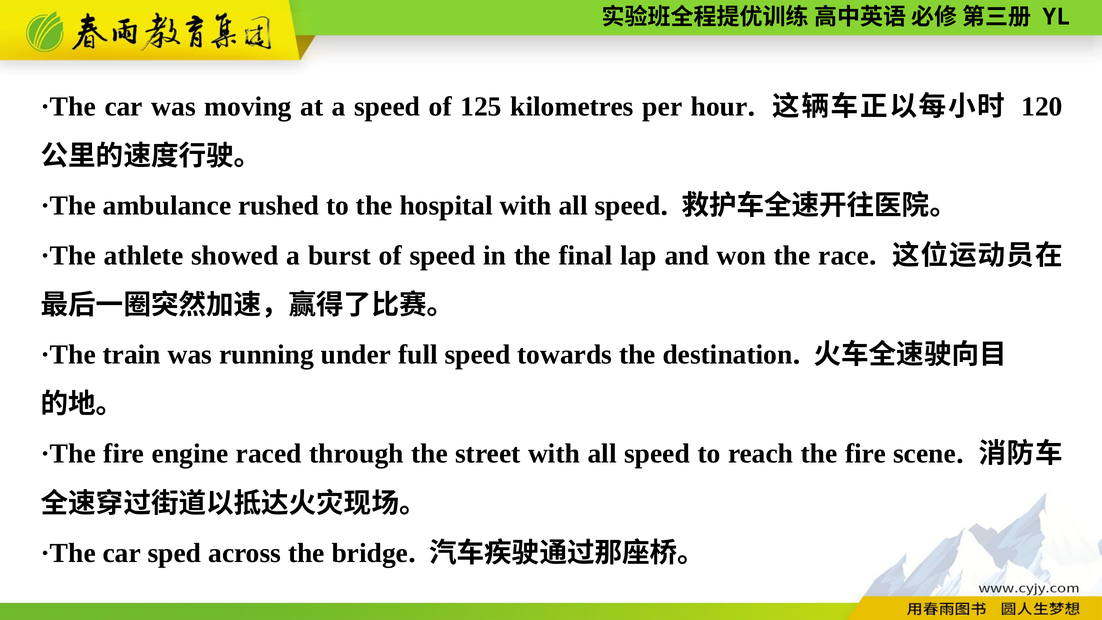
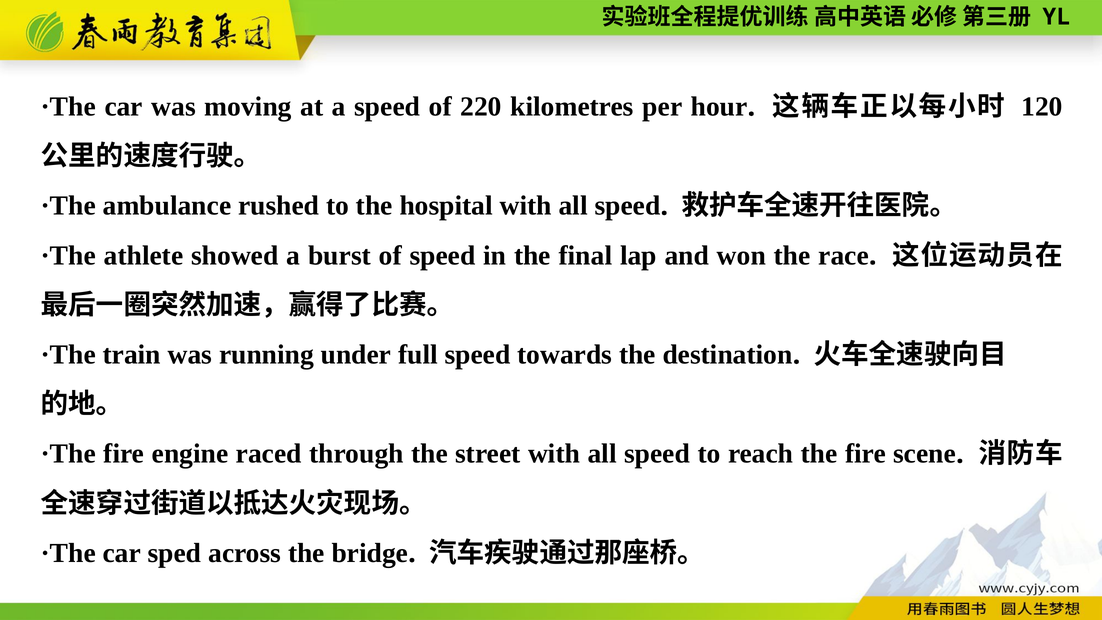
125: 125 -> 220 (481, 107)
